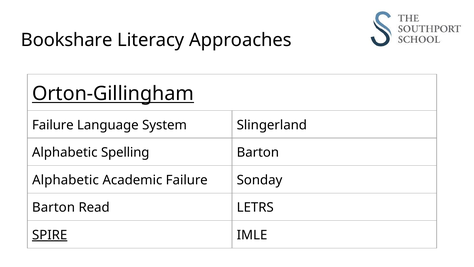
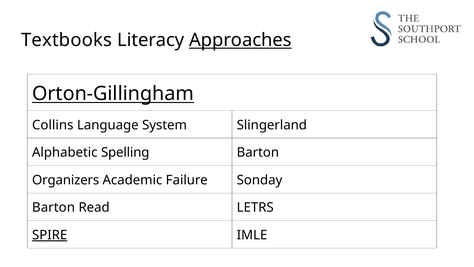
Bookshare: Bookshare -> Textbooks (67, 40)
Approaches underline: none -> present (240, 40)
Failure: Failure -> Collins (53, 125)
Alphabetic: Alphabetic -> Organizers (66, 180)
